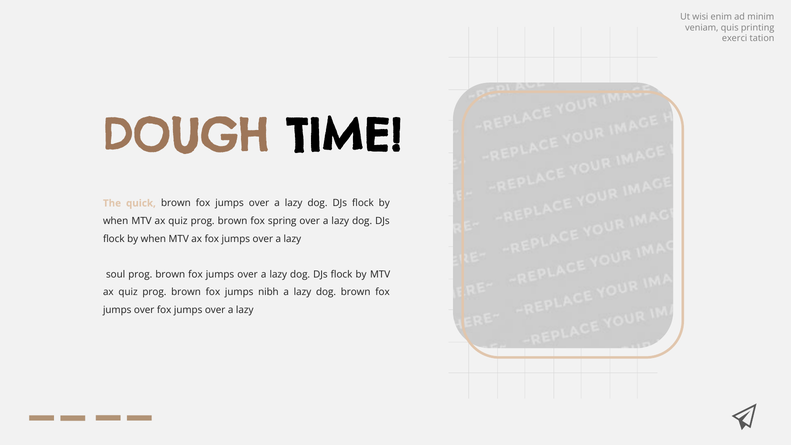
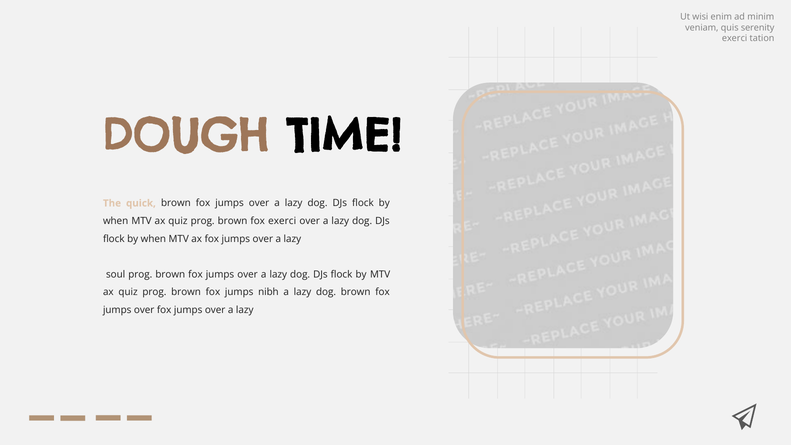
printing: printing -> serenity (758, 28)
fox spring: spring -> exerci (282, 221)
